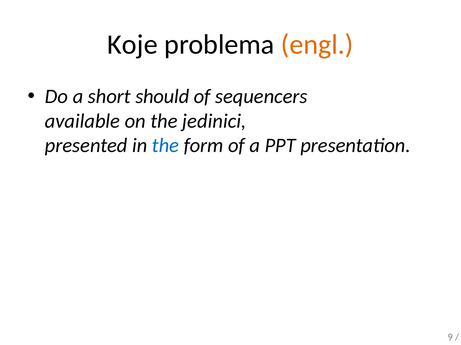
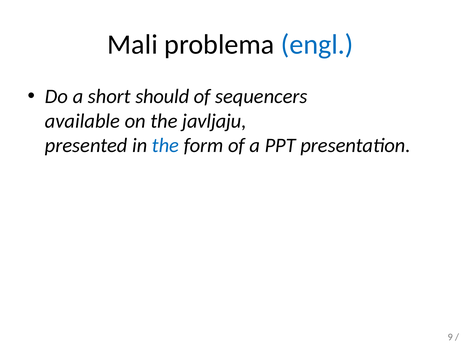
Koje: Koje -> Mali (132, 45)
engl colour: orange -> blue (317, 45)
jedinici: jedinici -> javljaju (214, 121)
